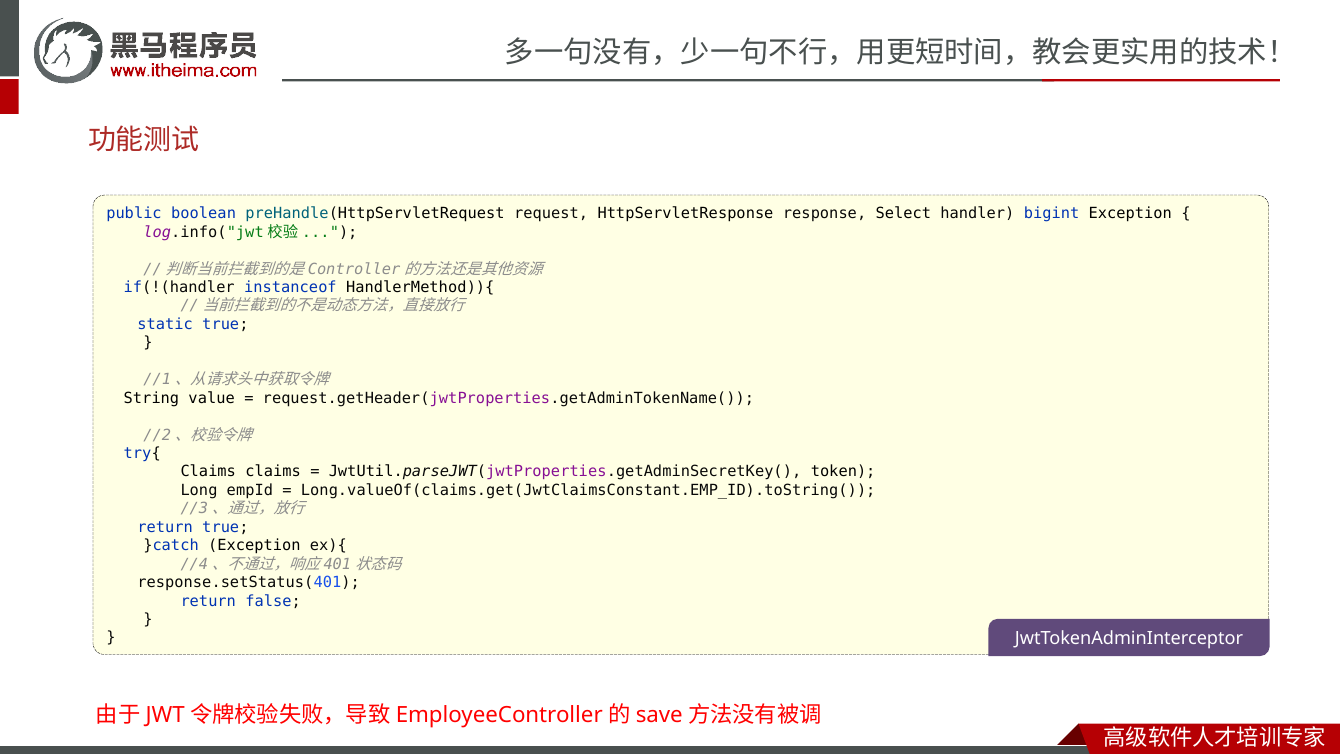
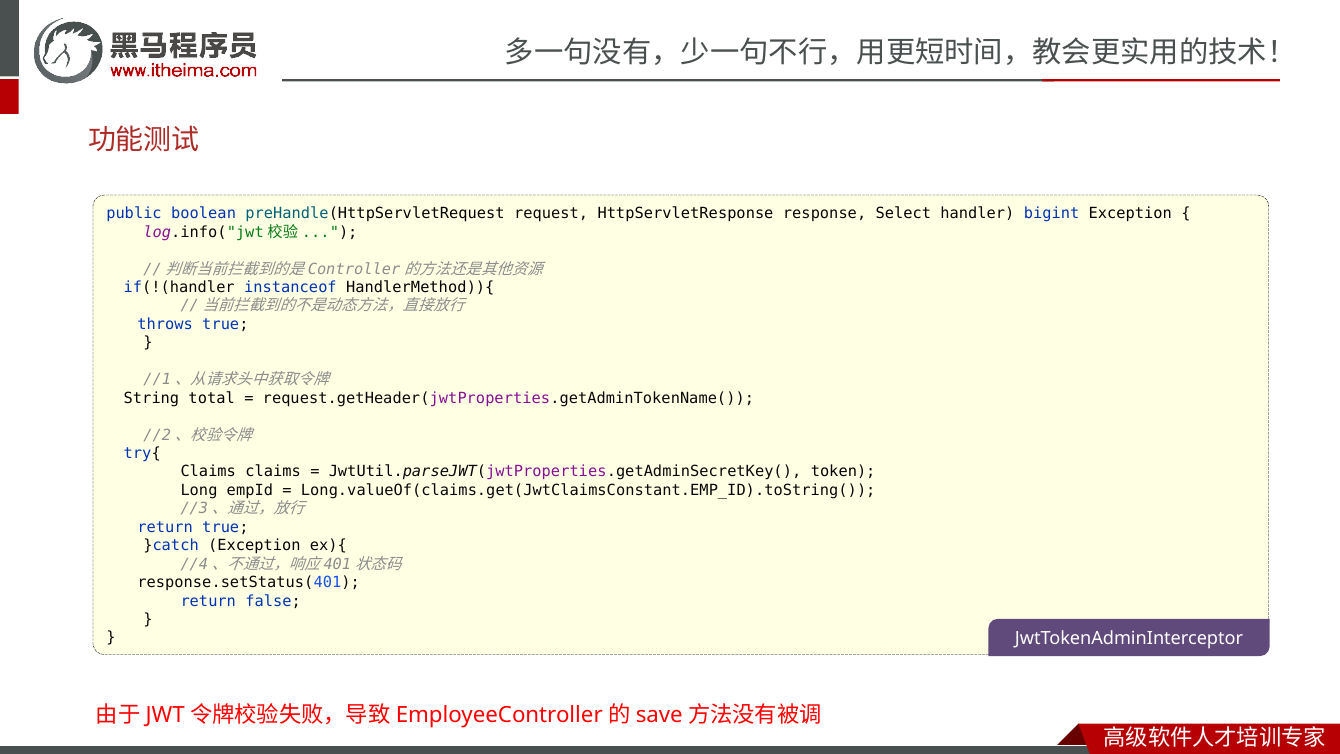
static: static -> throws (165, 324)
value: value -> total (212, 398)
